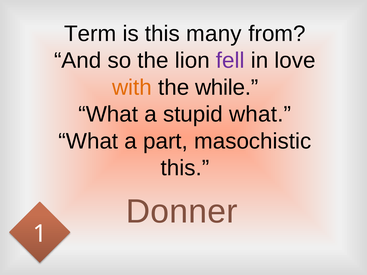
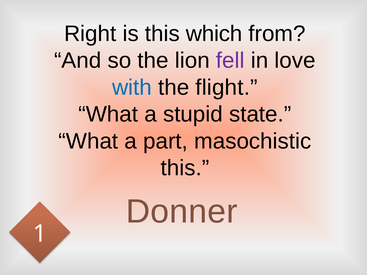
Term: Term -> Right (90, 34)
many: many -> which (214, 34)
with colour: orange -> blue (132, 88)
while: while -> flight (227, 88)
stupid what: what -> state (260, 114)
